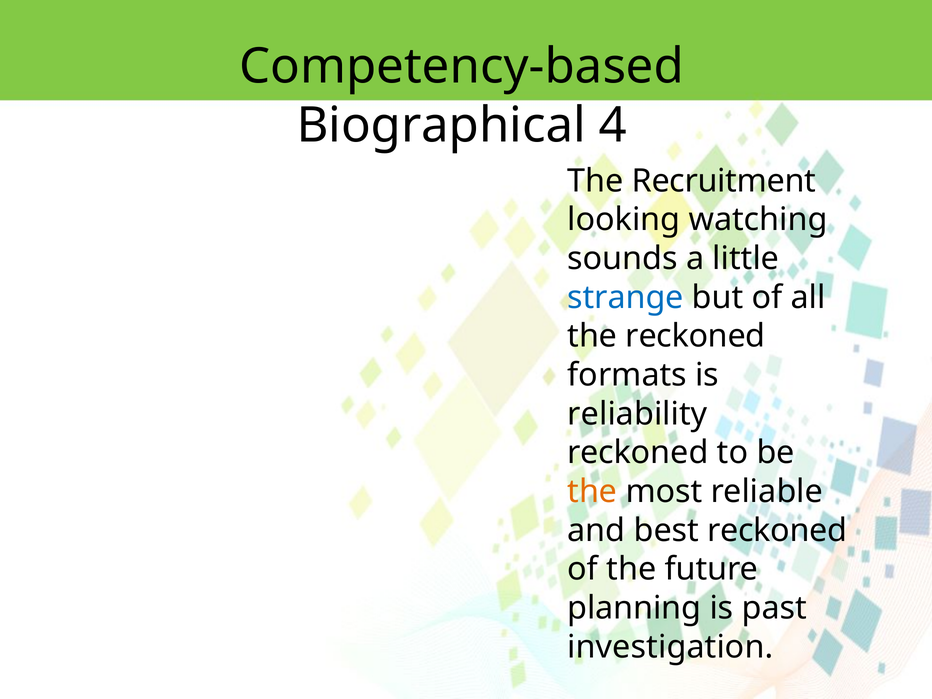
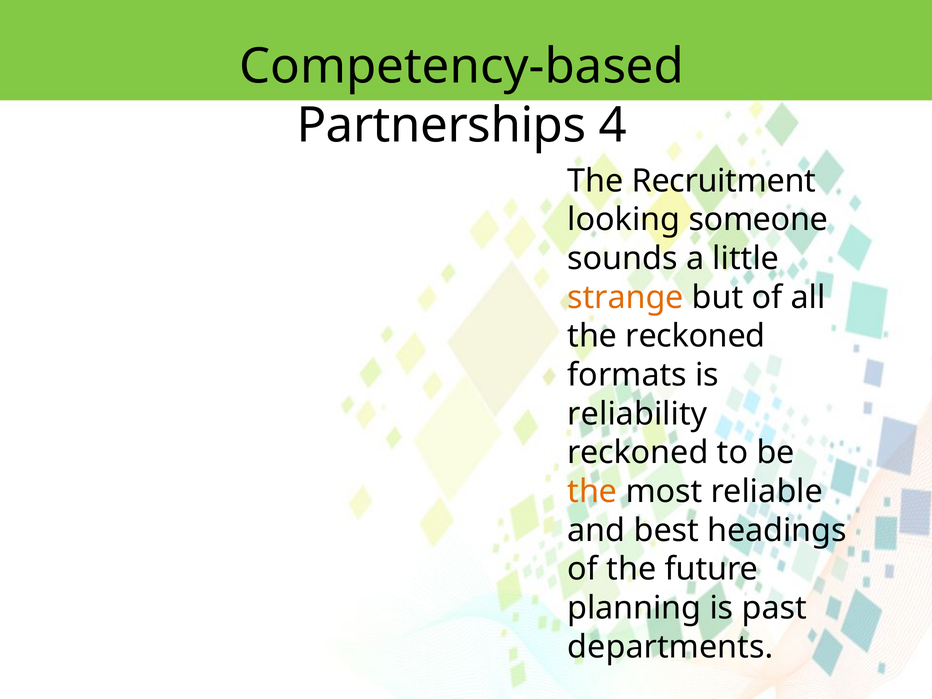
Biographical: Biographical -> Partnerships (441, 126)
watching: watching -> someone (758, 220)
strange colour: blue -> orange (625, 297)
best reckoned: reckoned -> headings (777, 530)
investigation: investigation -> departments (670, 647)
